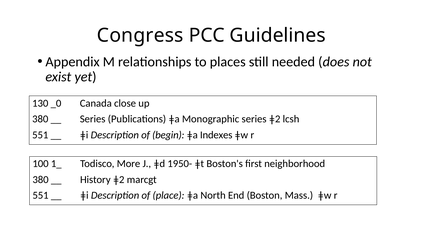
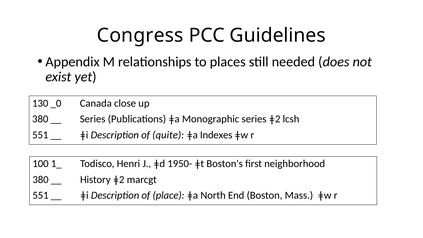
begin: begin -> quite (168, 135)
More: More -> Henri (128, 164)
